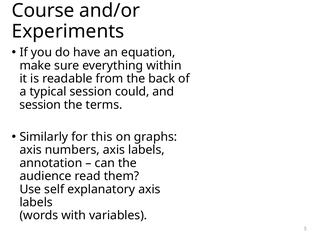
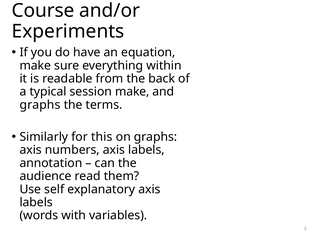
session could: could -> make (132, 92)
session: session -> graphs (40, 105)
